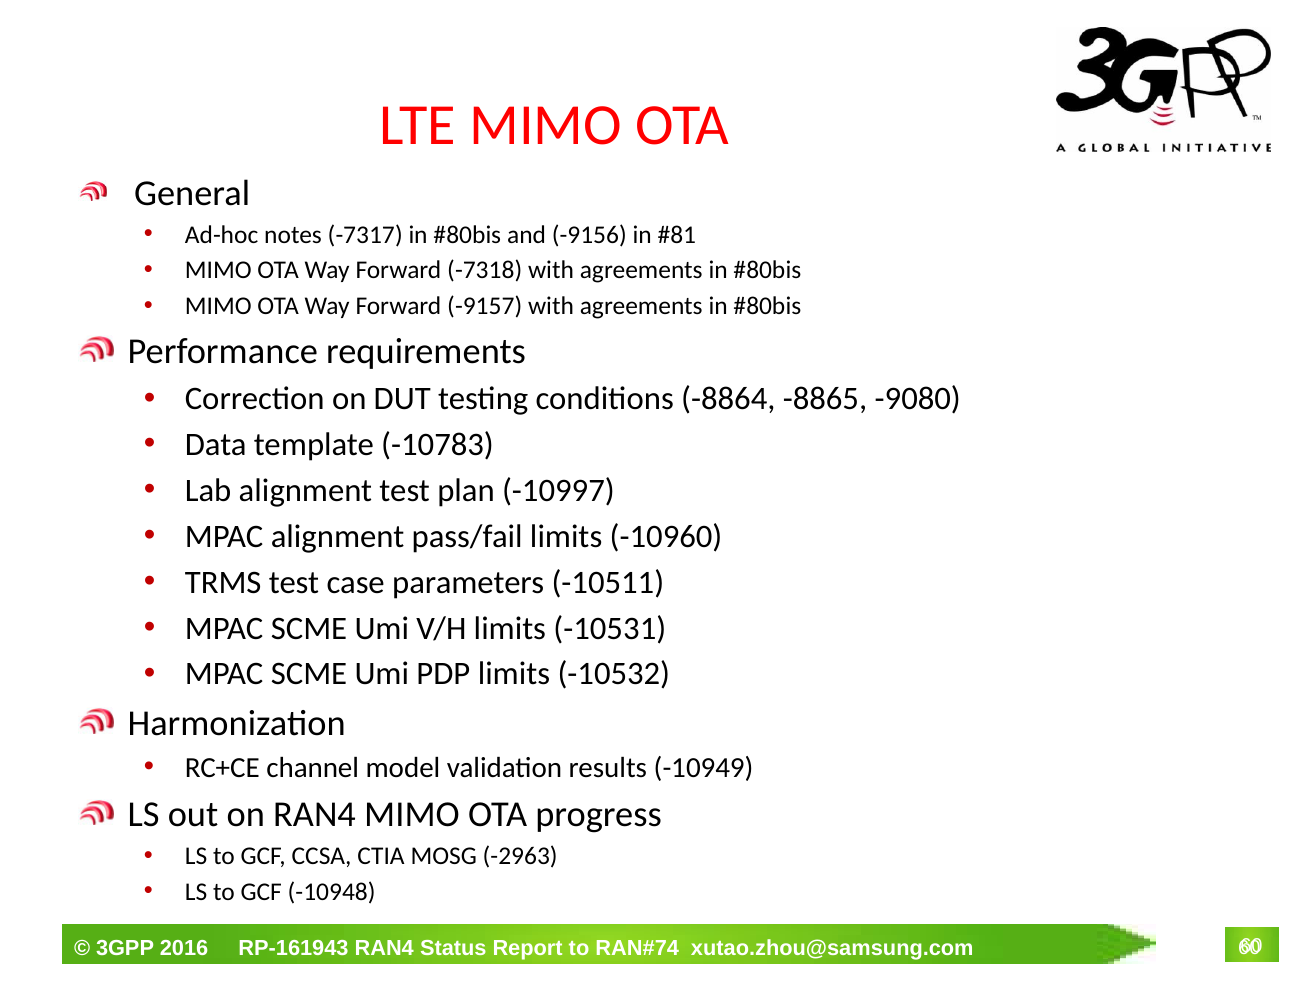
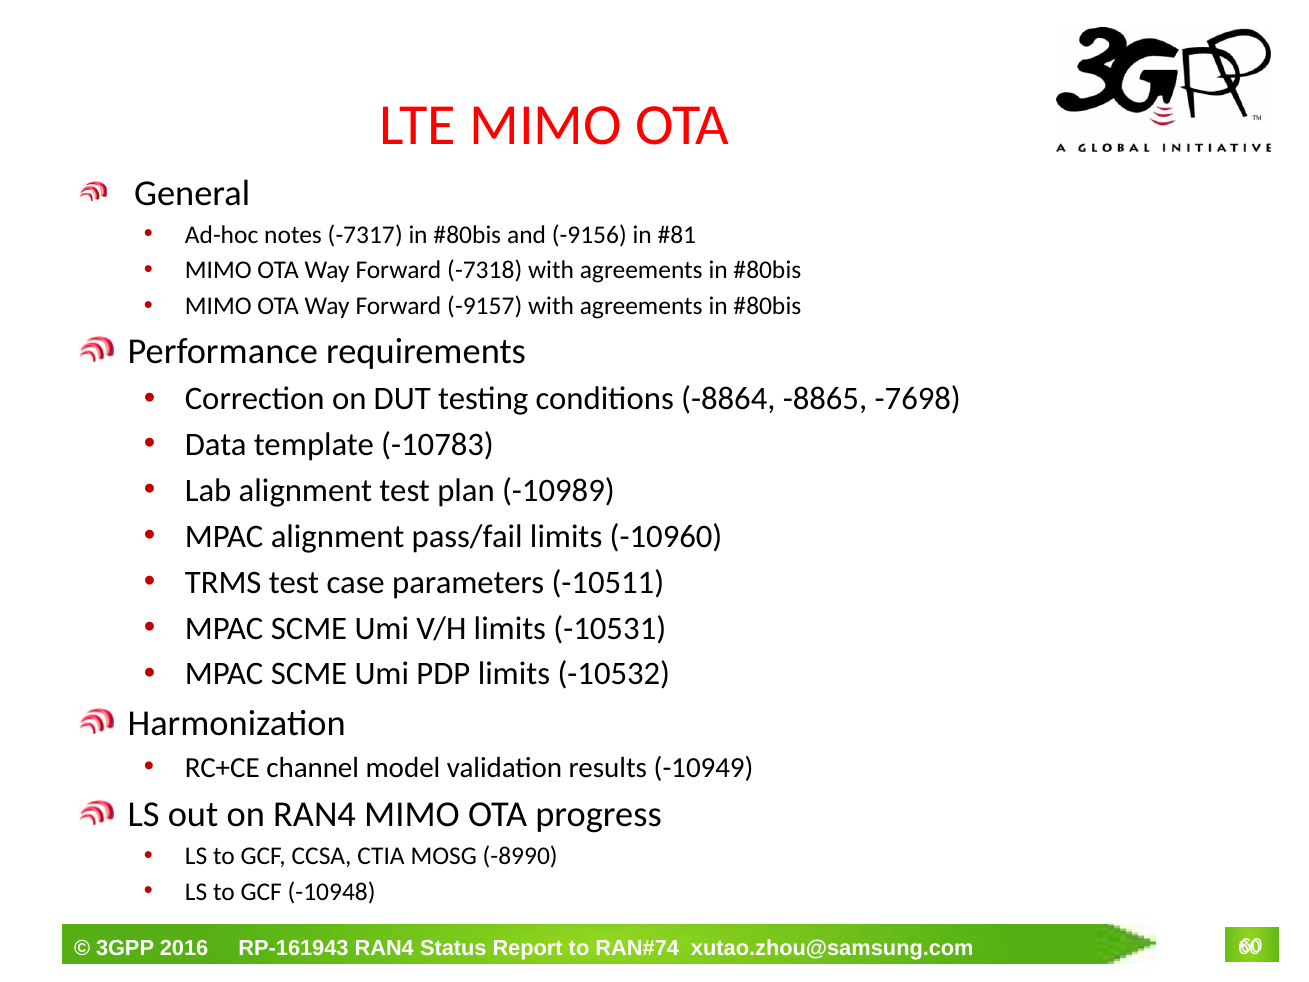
-9080: -9080 -> -7698 (918, 399)
-10997: -10997 -> -10989 (558, 491)
-2963: -2963 -> -8990 (520, 856)
